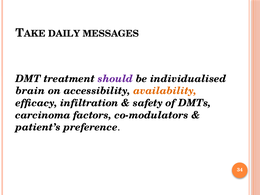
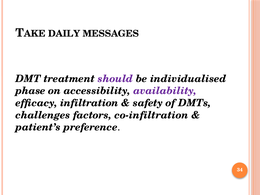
brain: brain -> phase (30, 91)
availability colour: orange -> purple (165, 91)
carcinoma: carcinoma -> challenges (43, 115)
co-modulators: co-modulators -> co-infiltration (151, 115)
